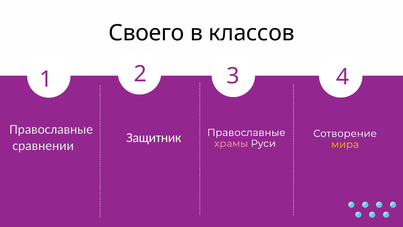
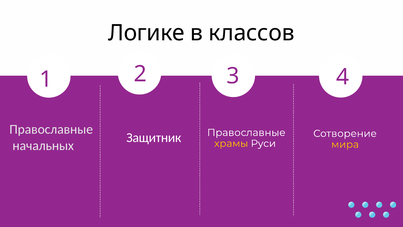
Своего: Своего -> Логике (146, 33)
сравнении: сравнении -> начальных (43, 146)
храмы colour: pink -> yellow (231, 143)
